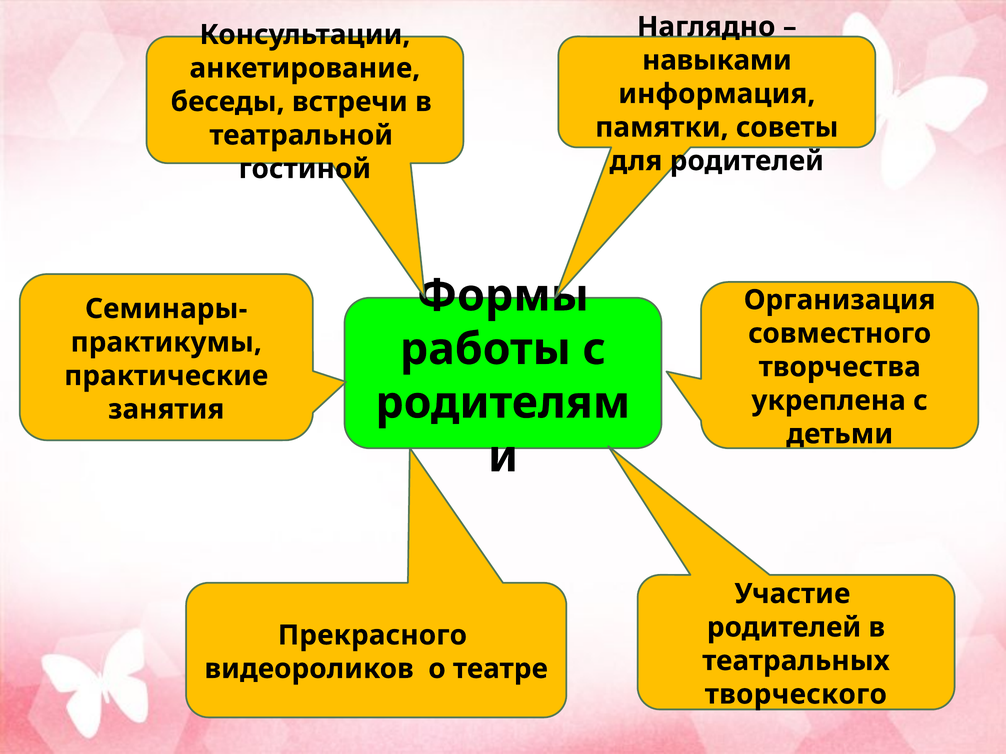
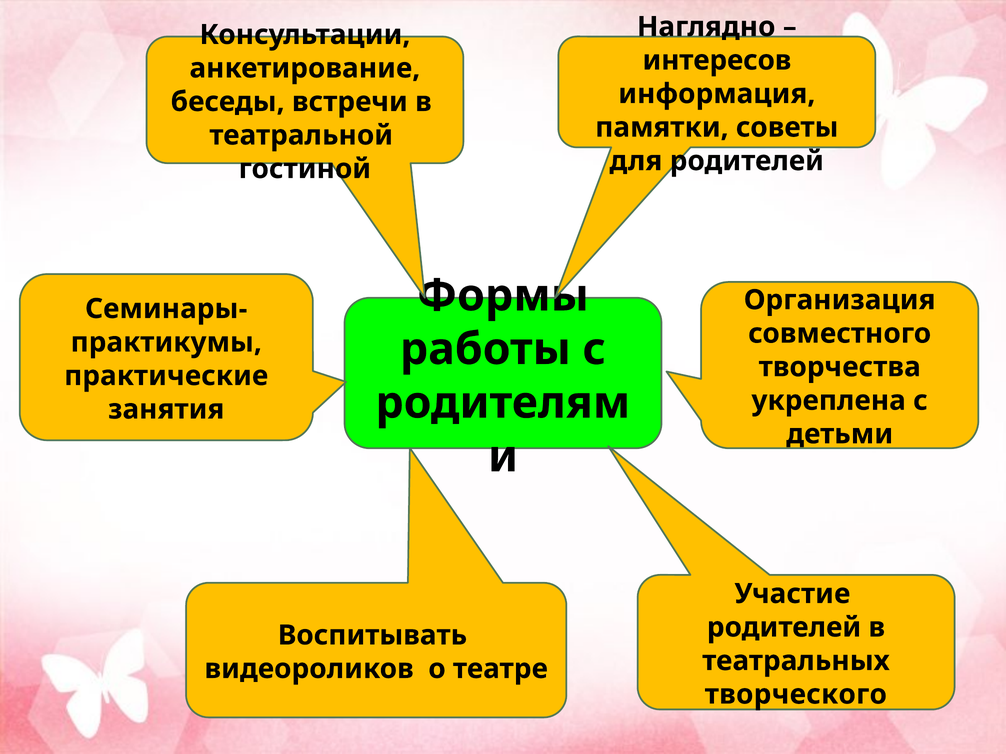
навыками: навыками -> интересов (717, 60)
Прекрасного: Прекрасного -> Воспитывать (372, 636)
